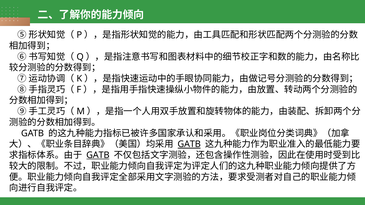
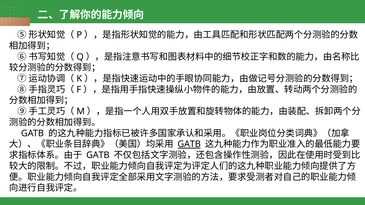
GATB underline: present -> none (98, 155)
